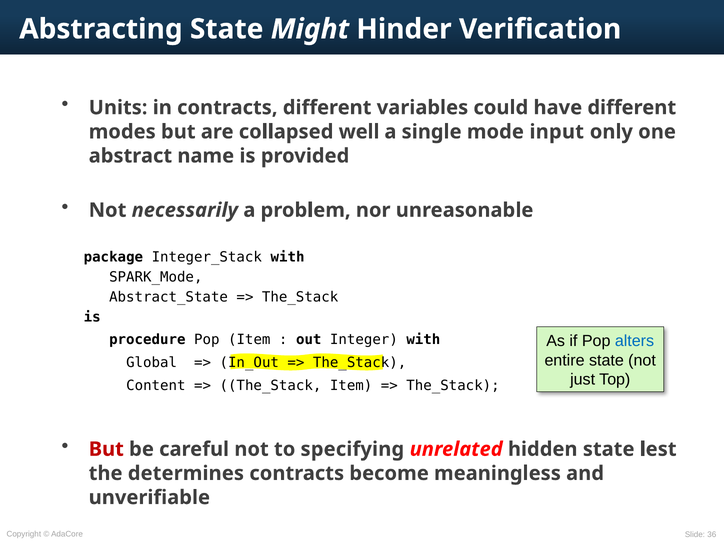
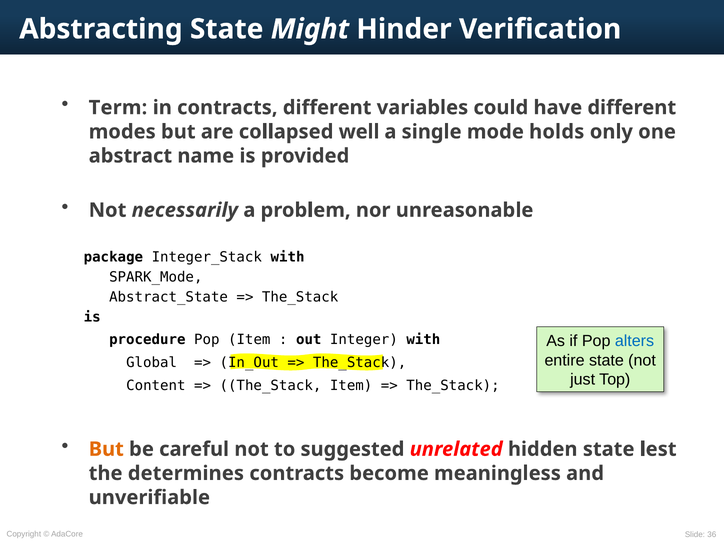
Units: Units -> Term (118, 108)
input: input -> holds (557, 132)
But colour: red -> orange (106, 449)
specifying: specifying -> suggested (352, 449)
